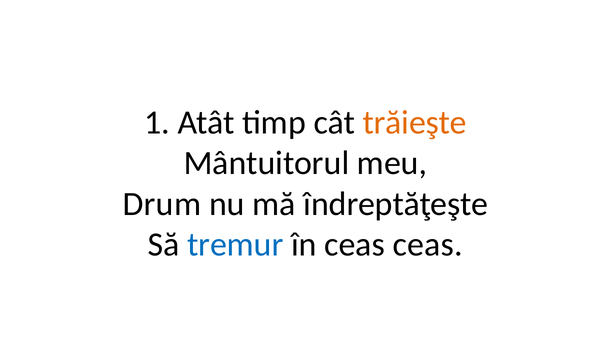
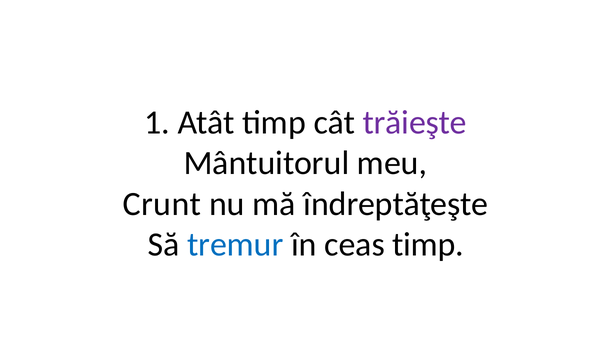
trăieşte colour: orange -> purple (415, 122)
Drum: Drum -> Crunt (162, 204)
ceas ceas: ceas -> timp (428, 244)
